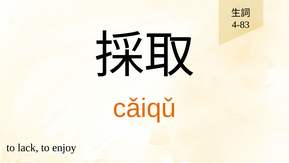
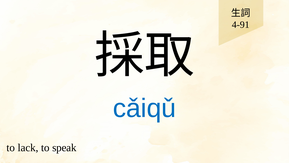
4-83: 4-83 -> 4-91 (241, 25)
cǎiqǔ colour: orange -> blue (144, 108)
enjoy: enjoy -> speak (64, 147)
